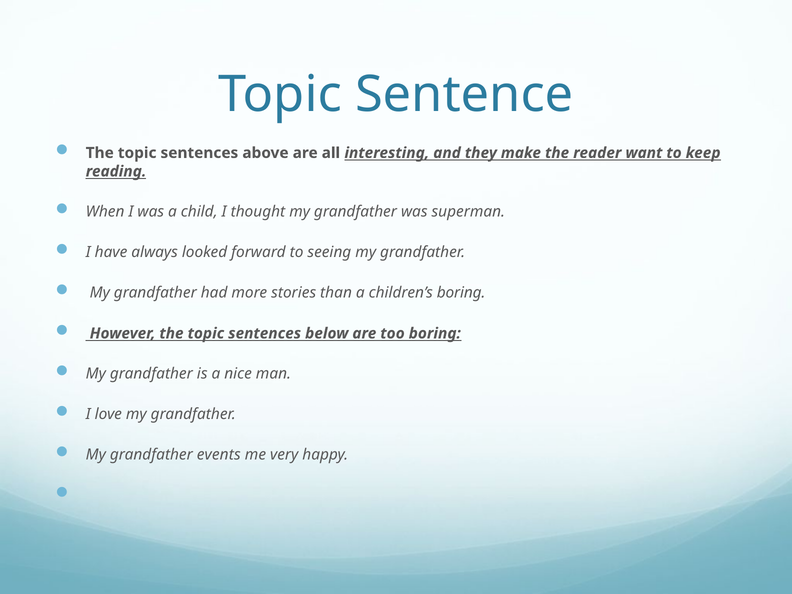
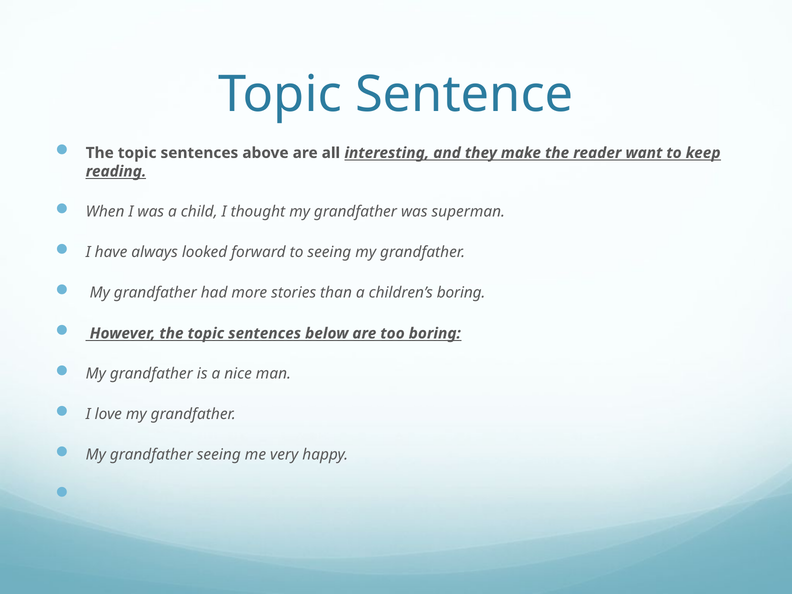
grandfather events: events -> seeing (219, 455)
